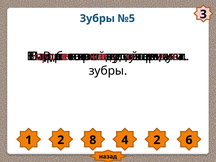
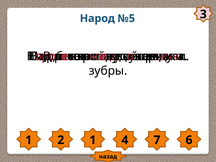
Зубры: Зубры -> Народ (97, 18)
2 8: 8 -> 1 (93, 140)
4 2: 2 -> 7 (157, 140)
